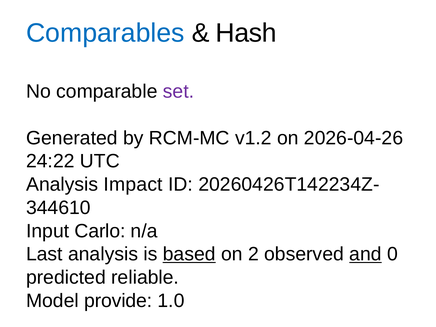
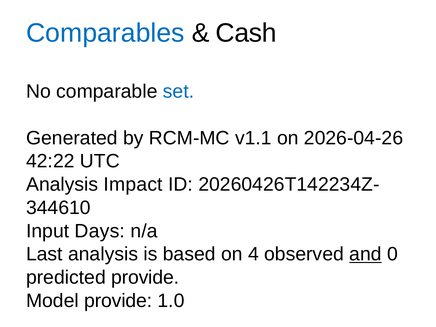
Hash: Hash -> Cash (246, 33)
set colour: purple -> blue (178, 91)
v1.2: v1.2 -> v1.1 (253, 138)
24:22: 24:22 -> 42:22 (50, 161)
Carlo: Carlo -> Days (100, 231)
based underline: present -> none (189, 254)
2: 2 -> 4 (253, 254)
predicted reliable: reliable -> provide (145, 278)
